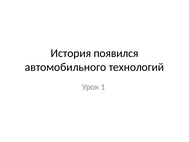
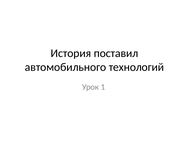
появился: появился -> поставил (116, 53)
